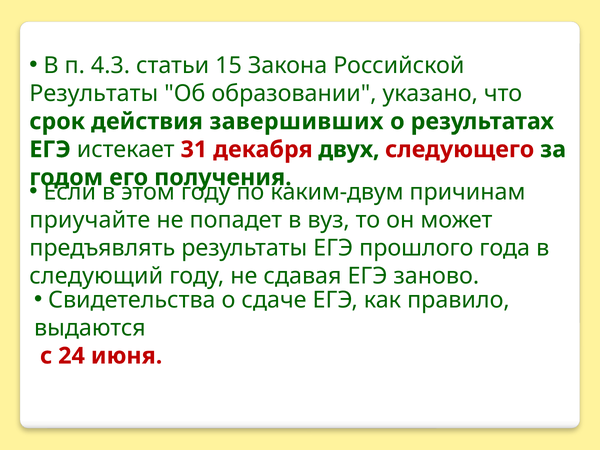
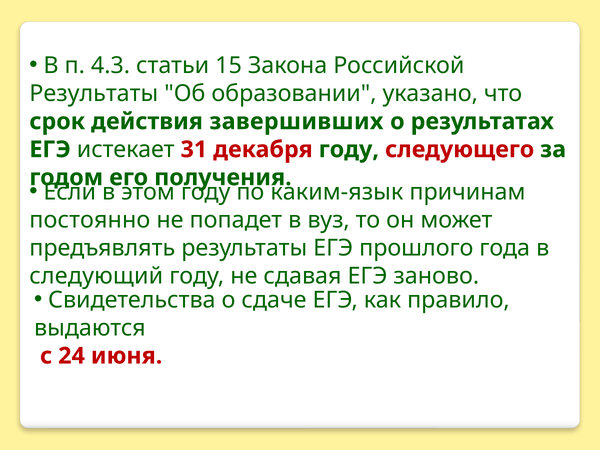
декабря двух: двух -> году (349, 149)
каким-двум: каким-двум -> каким-язык (337, 192)
приучайте: приучайте -> постоянно (90, 220)
